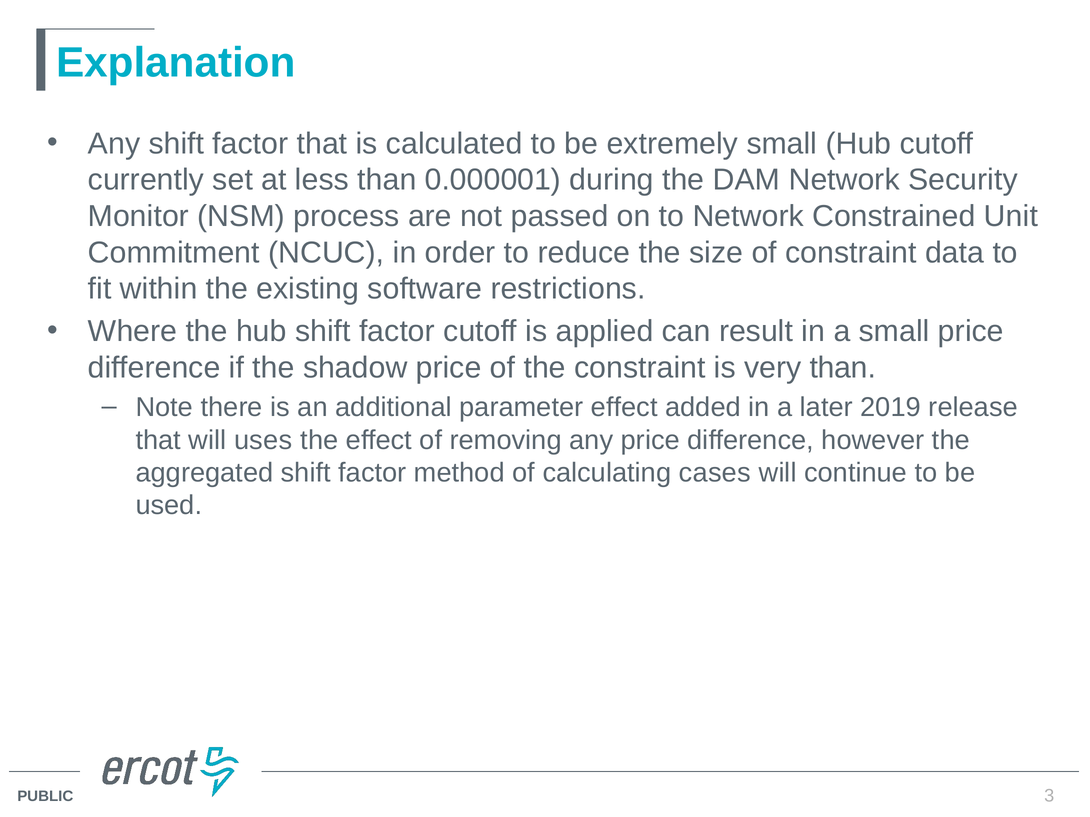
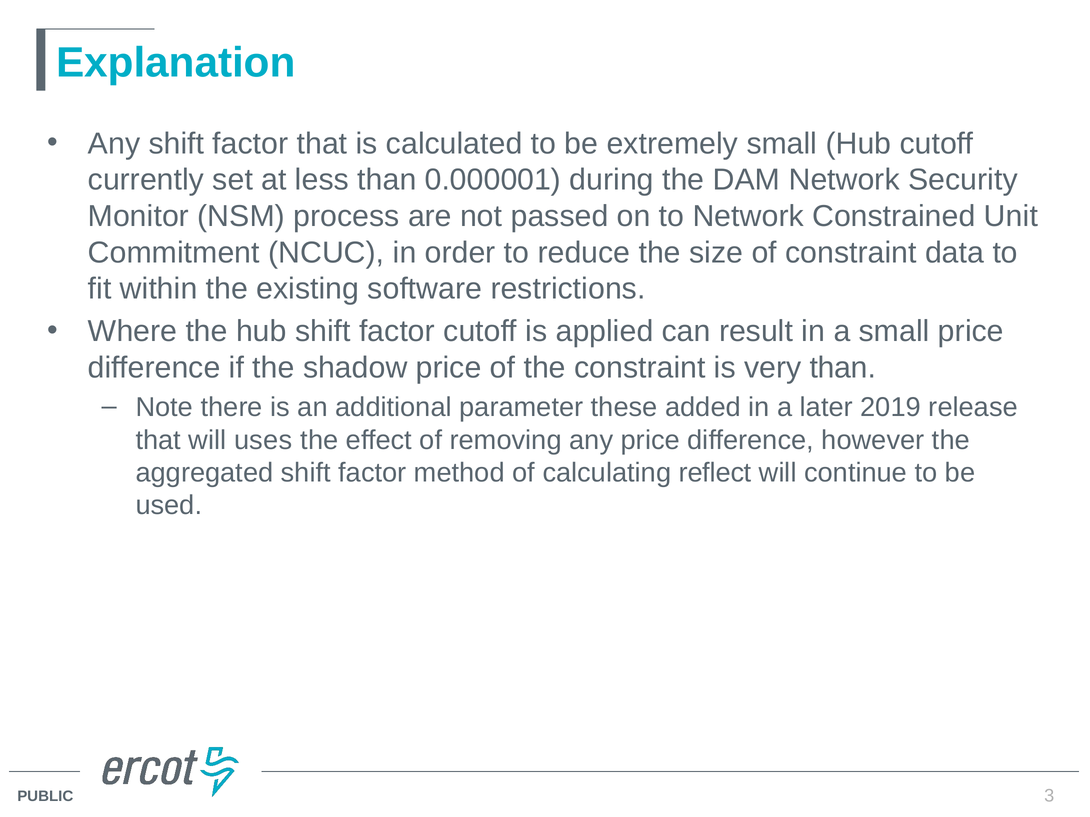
parameter effect: effect -> these (624, 408)
cases: cases -> reflect (715, 473)
